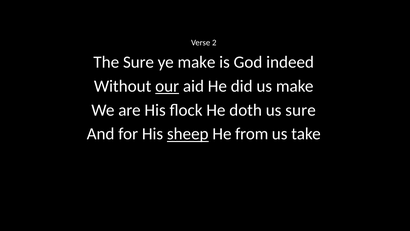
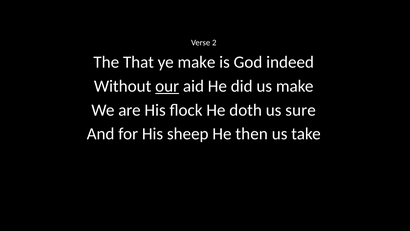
The Sure: Sure -> That (138, 62)
sheep underline: present -> none (188, 134)
from: from -> then (252, 134)
